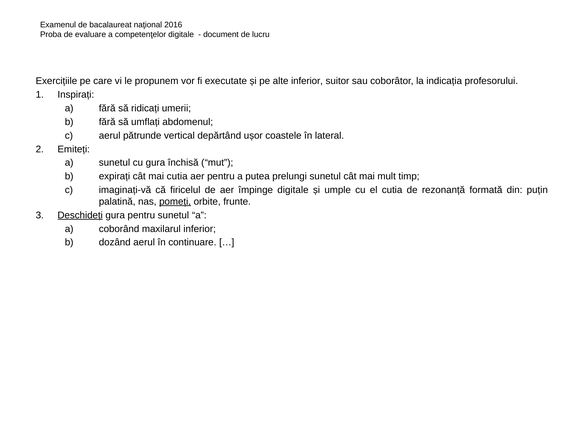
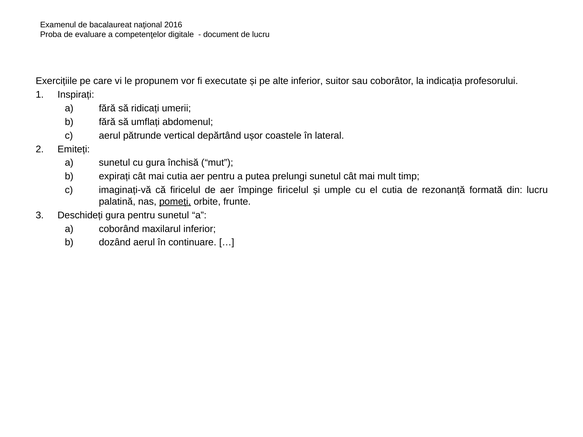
împinge digitale: digitale -> firicelul (293, 190)
din puțin: puțin -> lucru (537, 190)
Deschideți underline: present -> none (80, 215)
